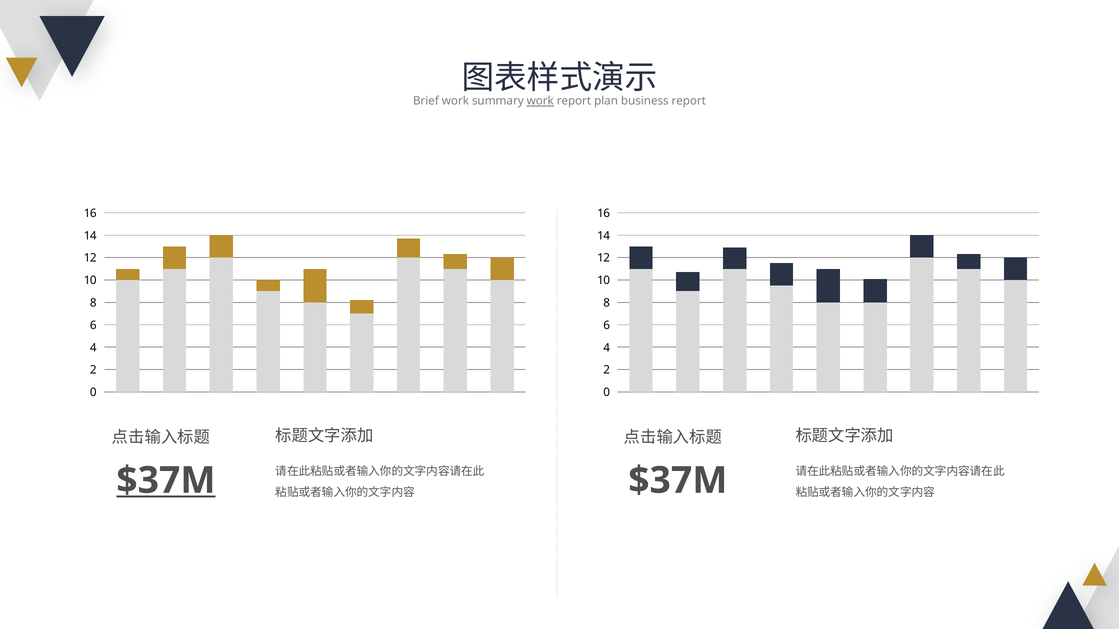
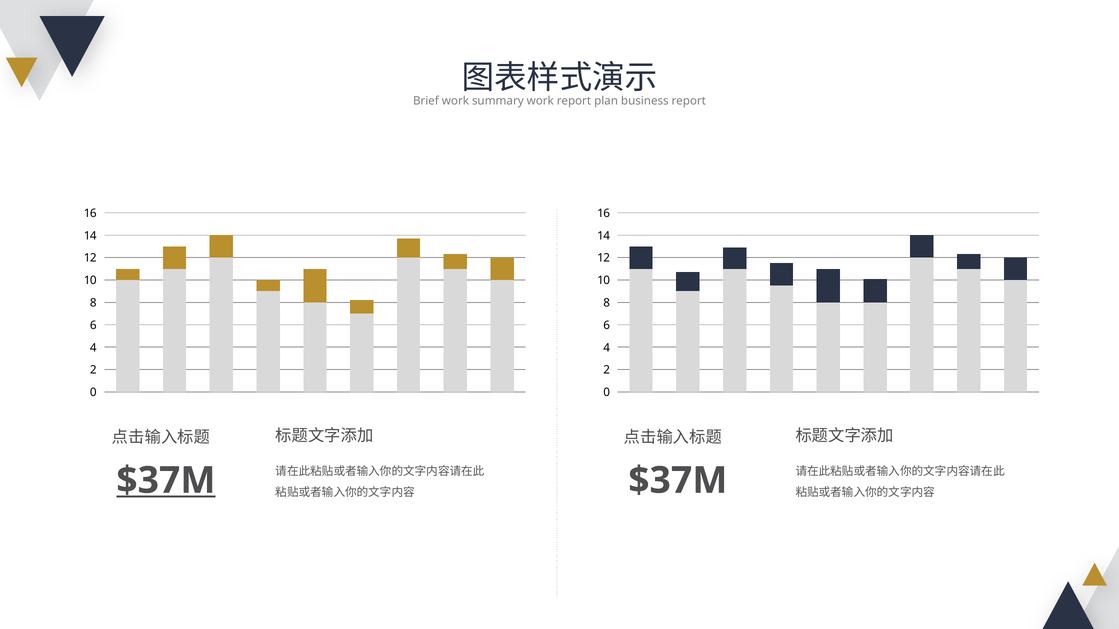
work underline: present -> none (540, 101)
